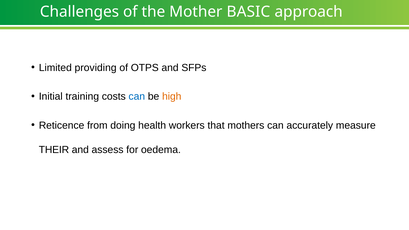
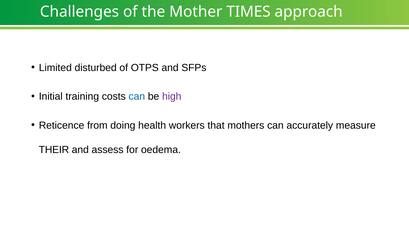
BASIC: BASIC -> TIMES (249, 12)
providing: providing -> disturbed (96, 68)
high colour: orange -> purple (172, 97)
